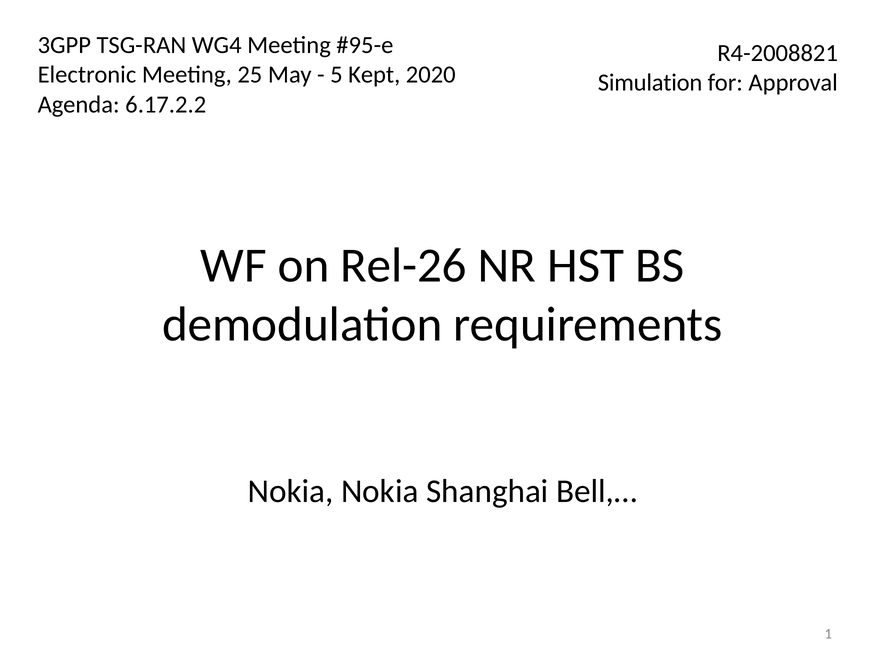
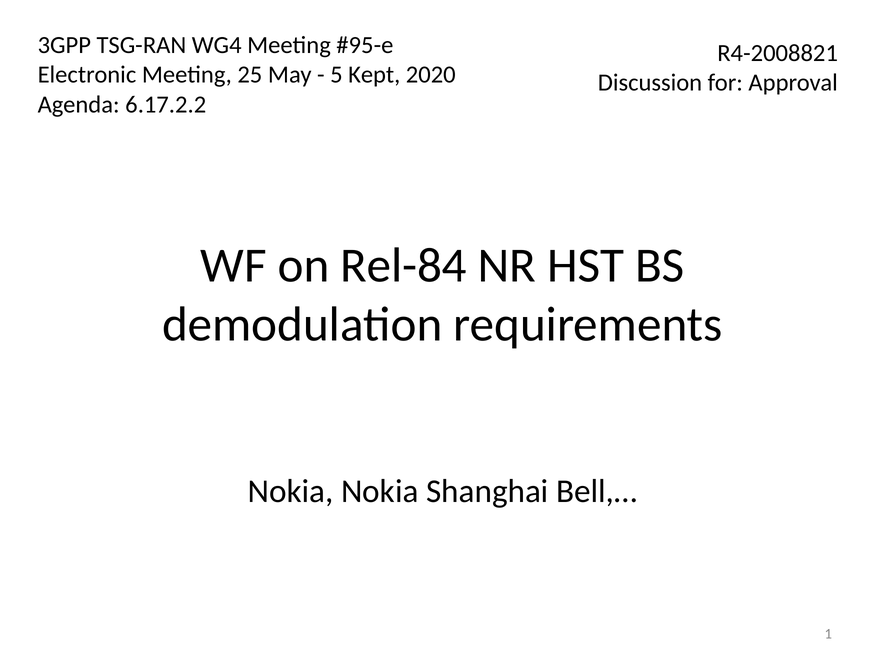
Simulation: Simulation -> Discussion (650, 83)
Rel-26: Rel-26 -> Rel-84 (404, 265)
